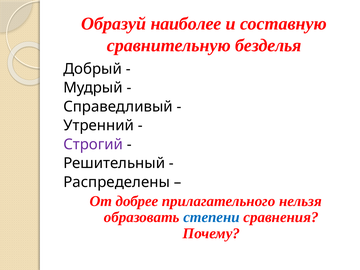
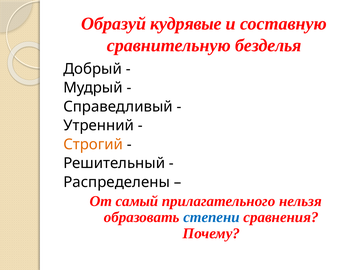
наиболее: наиболее -> кудрявые (186, 24)
Строгий colour: purple -> orange (93, 144)
добрее: добрее -> самый (137, 201)
